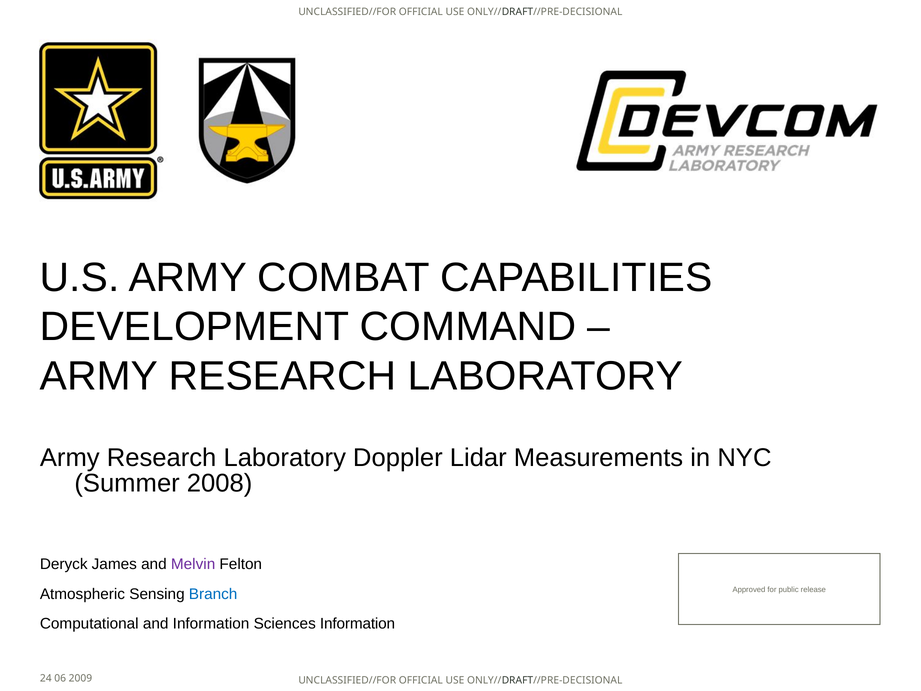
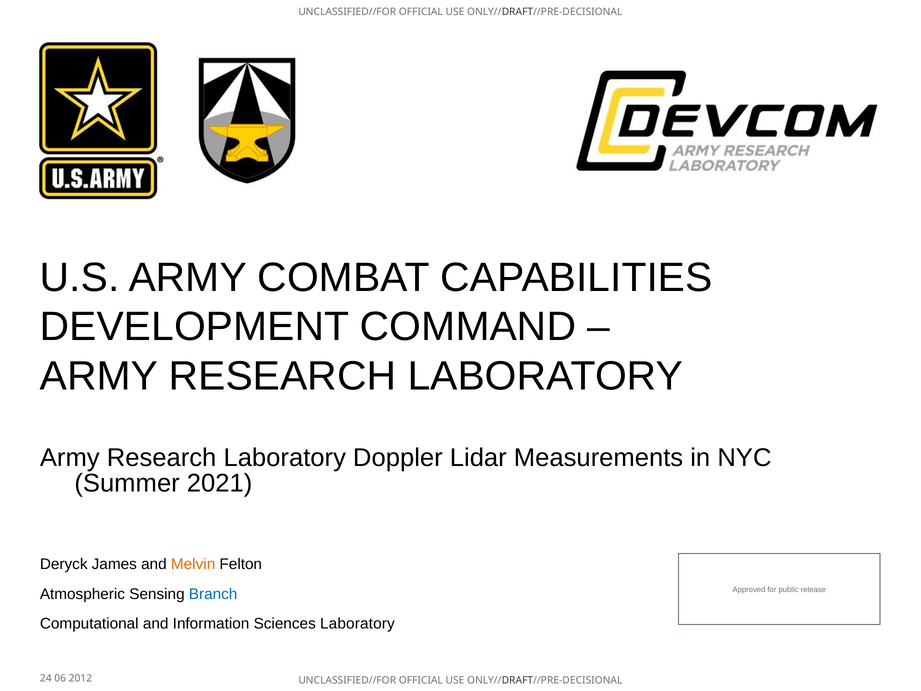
2008: 2008 -> 2021 (220, 483)
Melvin colour: purple -> orange (193, 564)
Sciences Information: Information -> Laboratory (357, 624)
2009: 2009 -> 2012 (80, 678)
